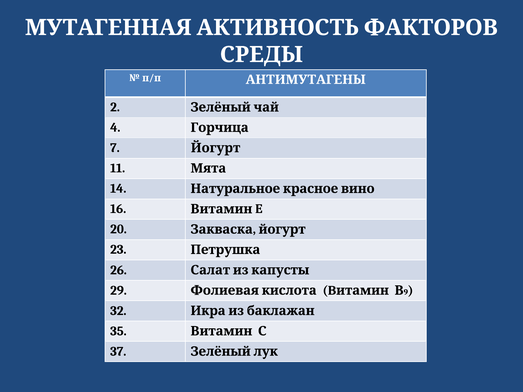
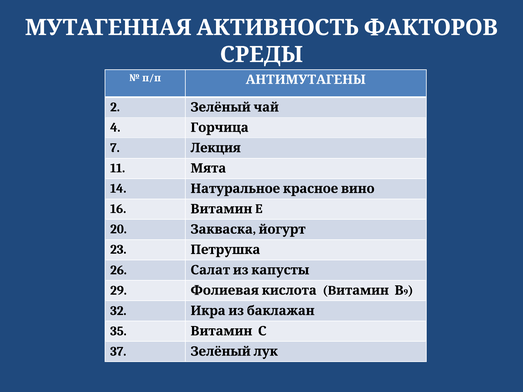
7 Йогурт: Йогурт -> Лекция (216, 148)
